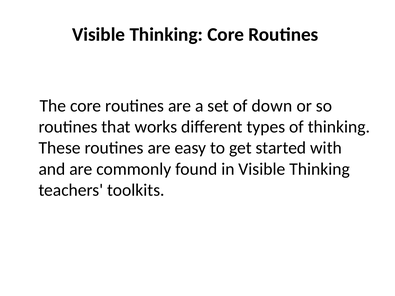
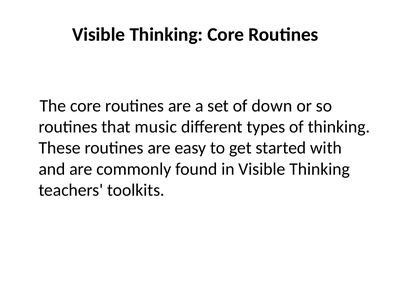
works: works -> music (156, 127)
